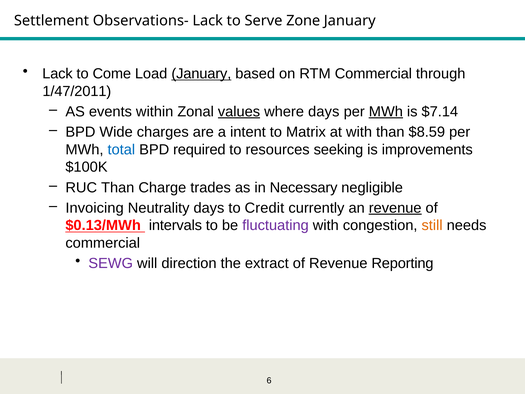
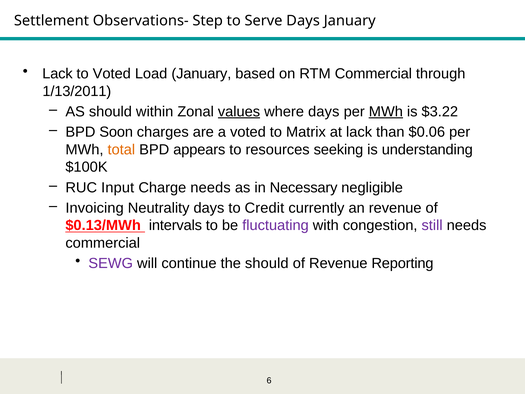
Observations- Lack: Lack -> Step (208, 21)
Serve Zone: Zone -> Days (303, 21)
to Come: Come -> Voted (112, 74)
January underline: present -> none (201, 74)
1/47/2011: 1/47/2011 -> 1/13/2011 (77, 91)
AS events: events -> should (110, 112)
$7.14: $7.14 -> $3.22 (440, 112)
Wide: Wide -> Soon (116, 132)
a intent: intent -> voted (248, 132)
at with: with -> lack (359, 132)
$8.59: $8.59 -> $0.06 (427, 132)
total colour: blue -> orange (121, 150)
required: required -> appears (199, 150)
improvements: improvements -> understanding (427, 150)
RUC Than: Than -> Input (118, 187)
Charge trades: trades -> needs (211, 187)
revenue underline: present -> none (395, 208)
still colour: orange -> purple (432, 225)
direction: direction -> continue (189, 263)
the extract: extract -> should (267, 263)
